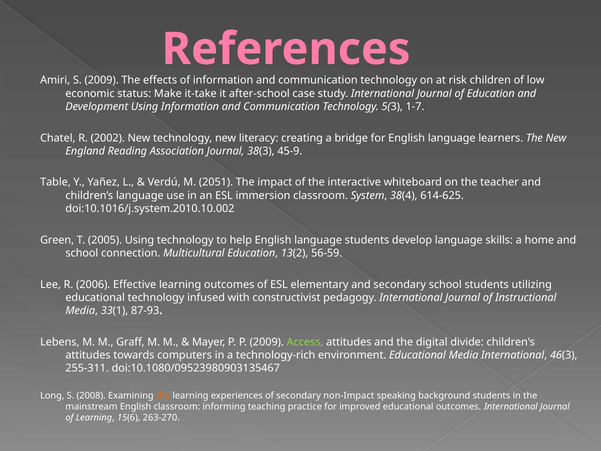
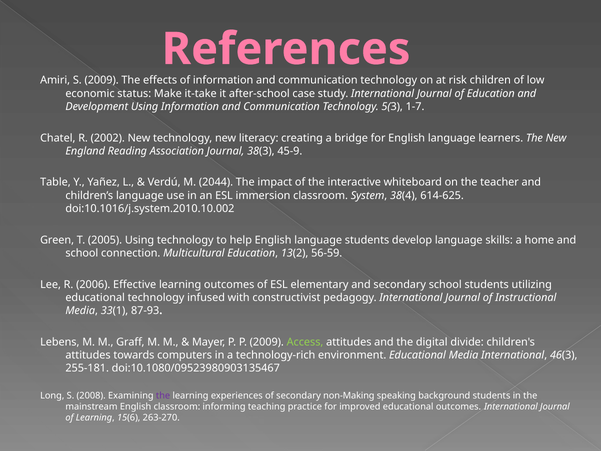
2051: 2051 -> 2044 (216, 182)
255-311: 255-311 -> 255-181 (87, 368)
the colour: orange -> purple (163, 395)
non-Impact: non-Impact -> non-Making (349, 395)
